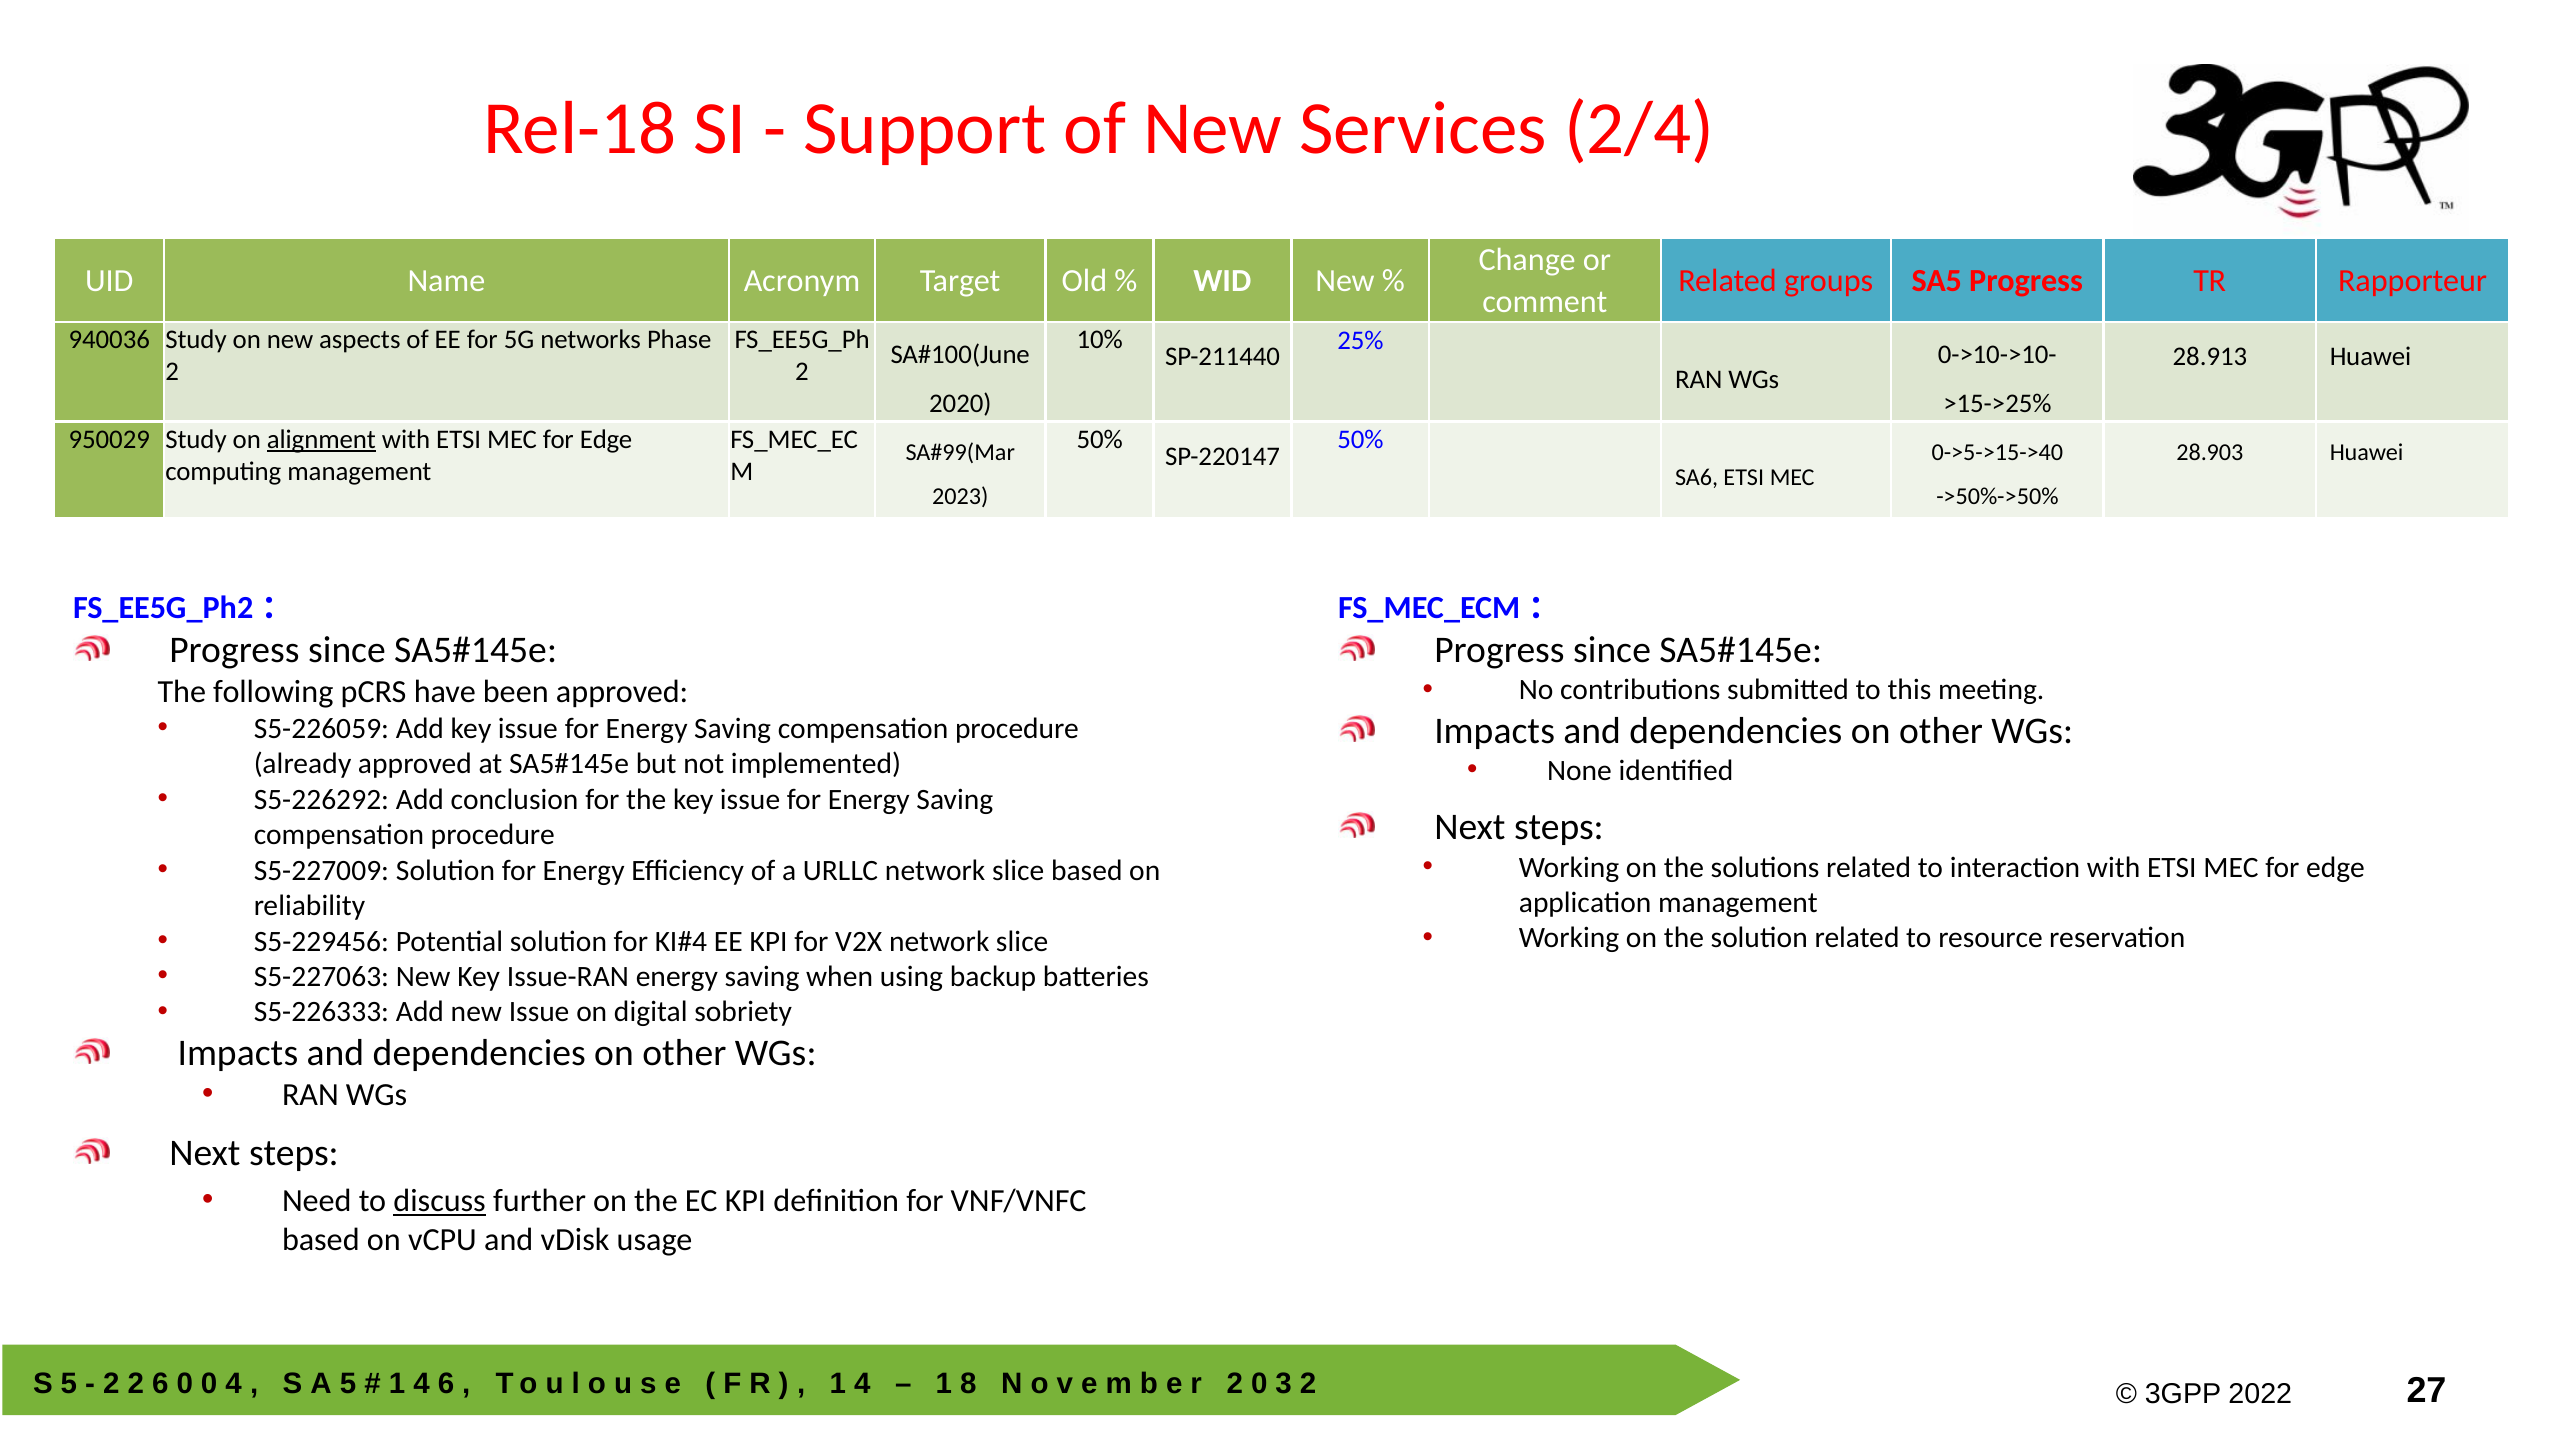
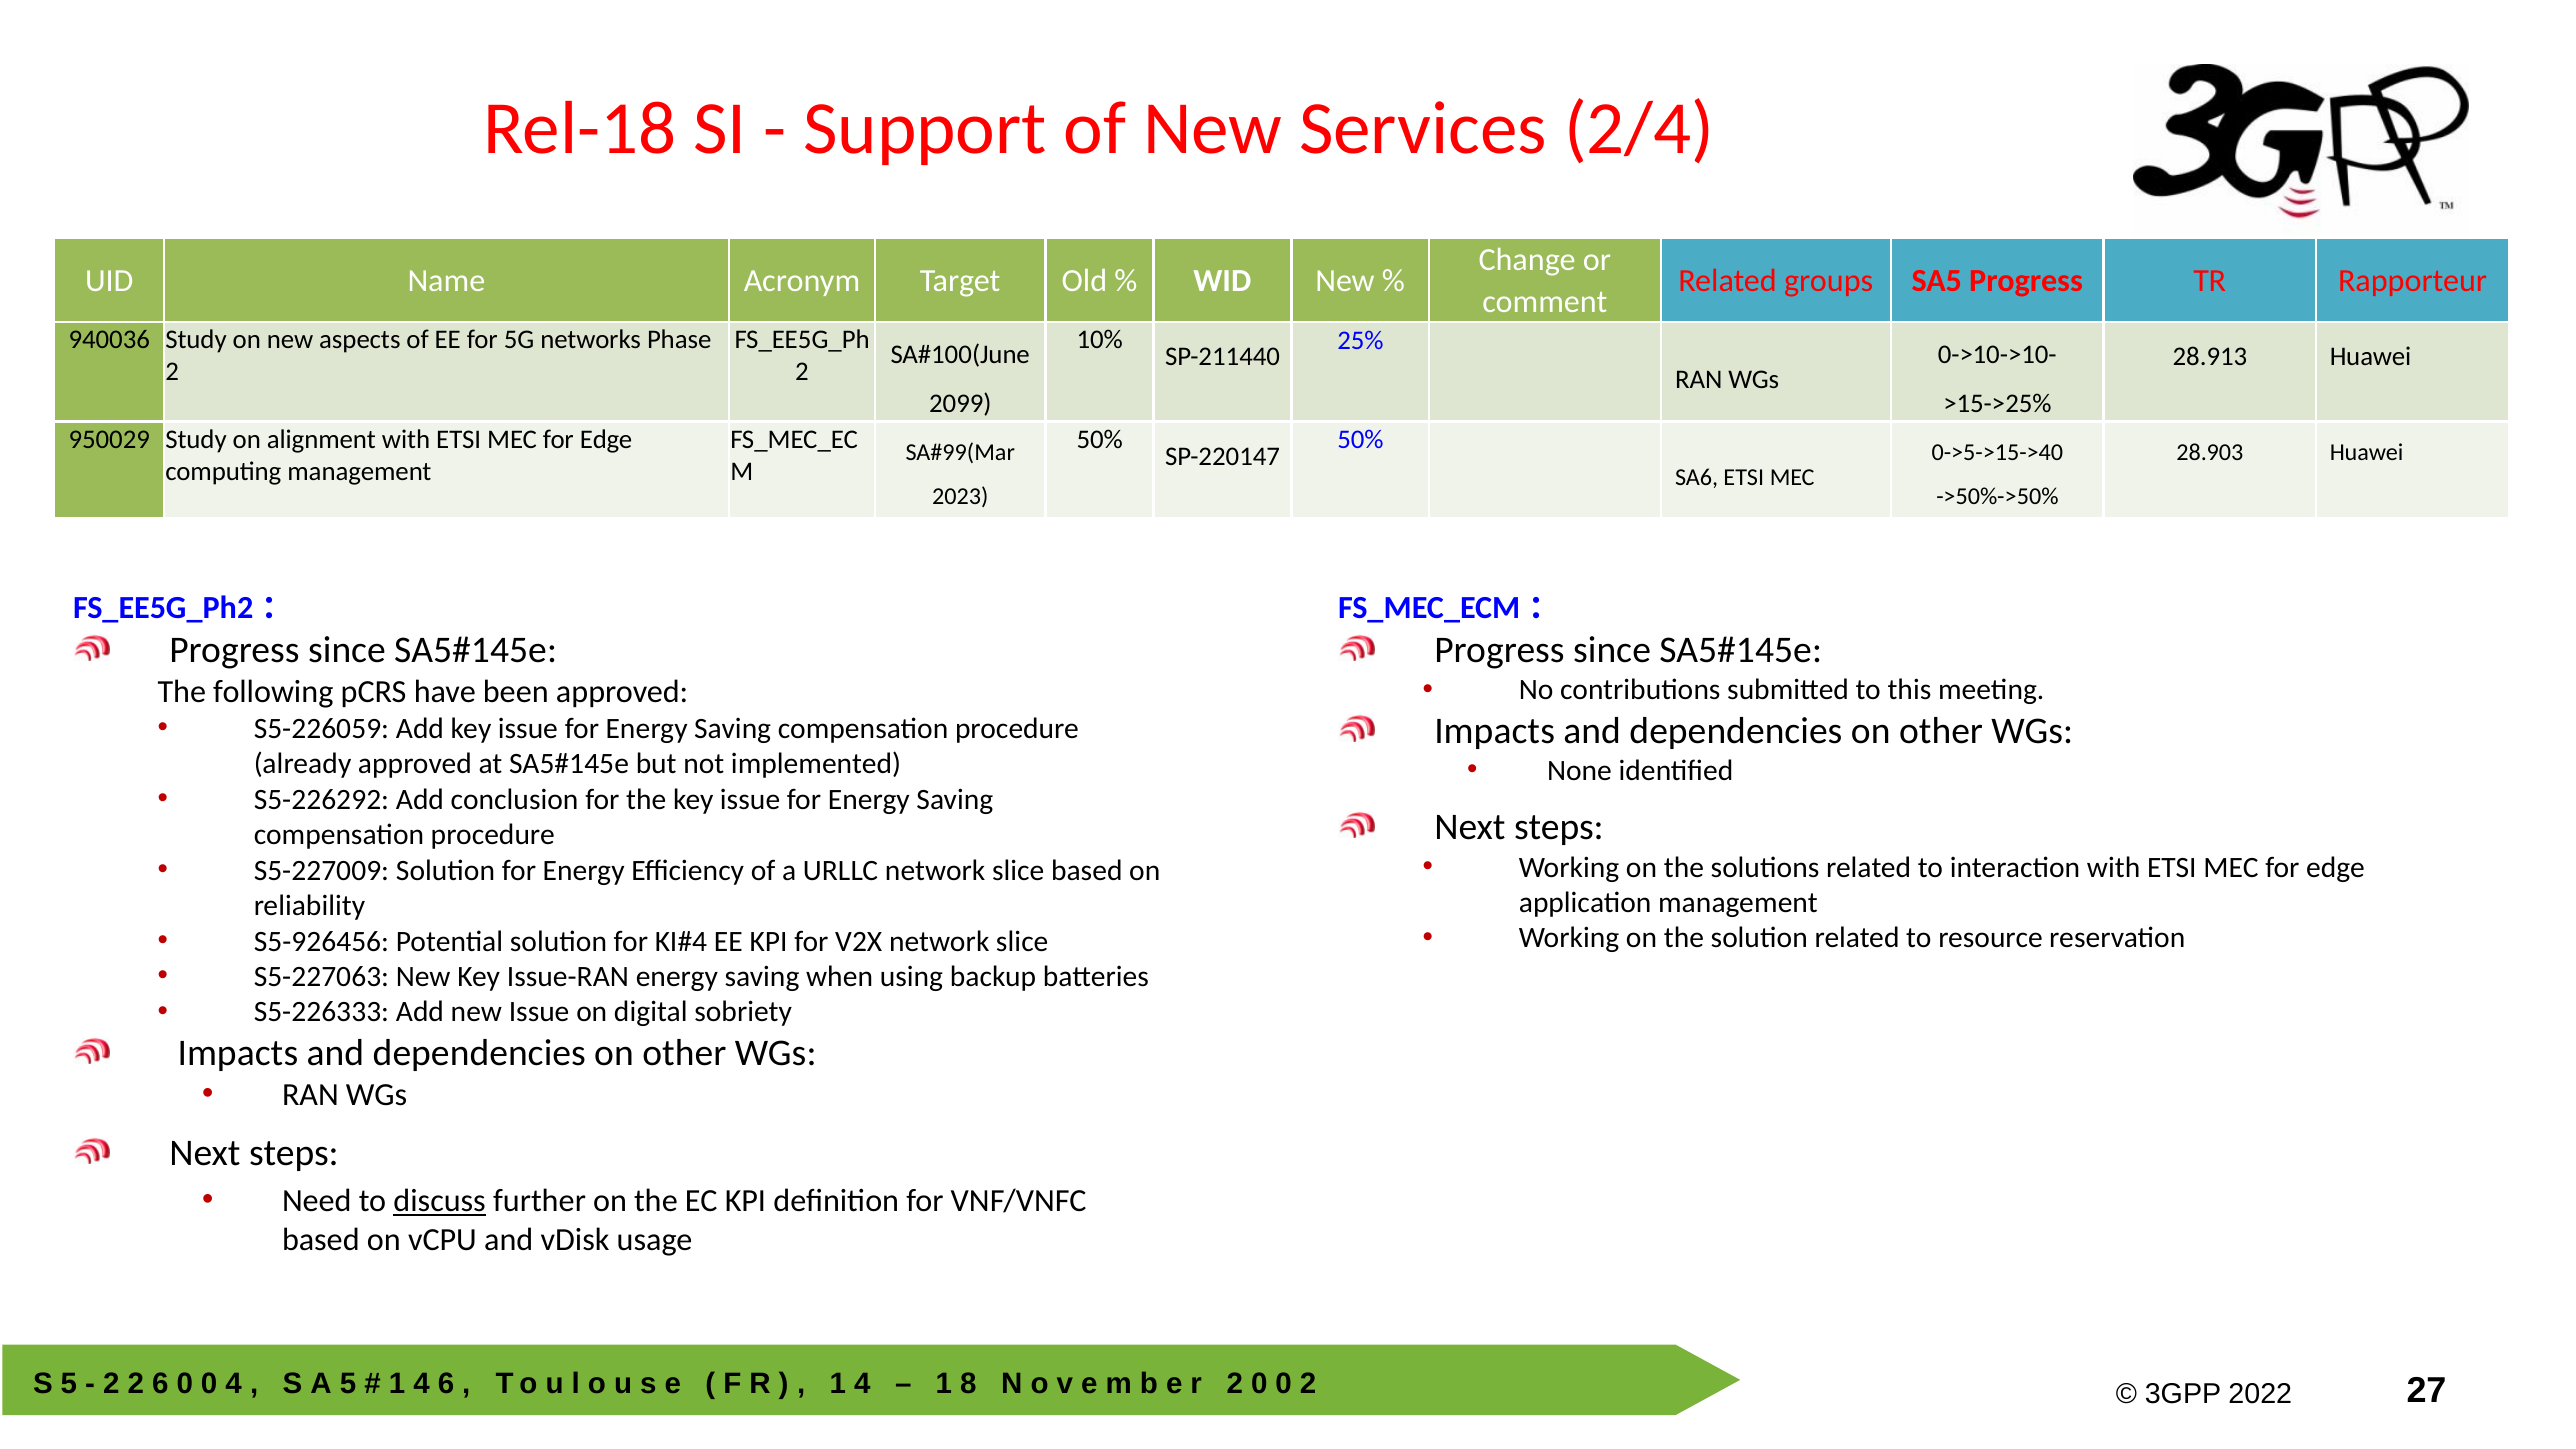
2020: 2020 -> 2099 (960, 403)
alignment underline: present -> none (321, 439)
S5-229456: S5-229456 -> S5-926456 (321, 941)
3: 3 -> 0 (1284, 1384)
